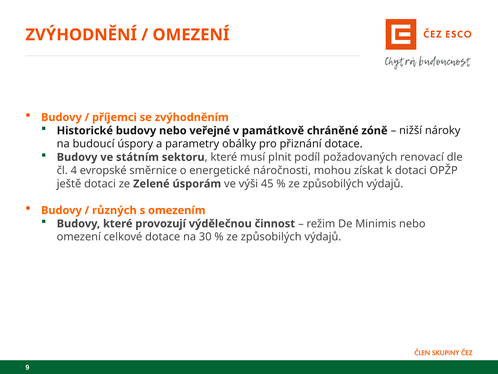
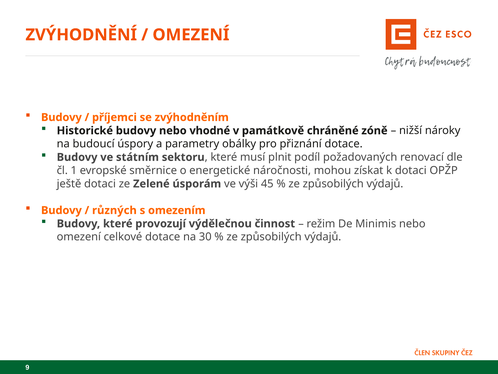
veřejné: veřejné -> vhodné (210, 130)
4: 4 -> 1 (74, 170)
